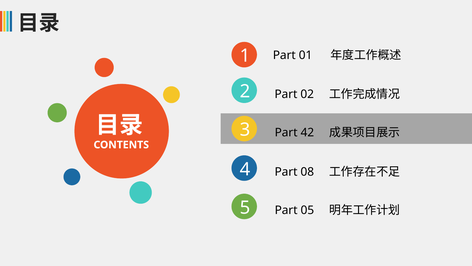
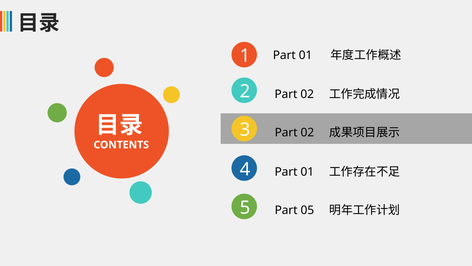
42: 42 -> 02 (307, 132)
08: 08 -> 01 (307, 172)
